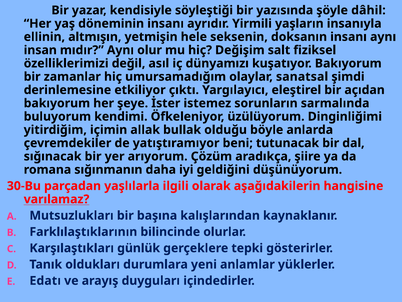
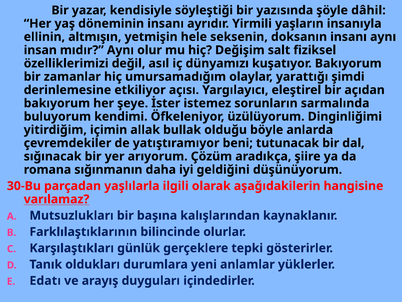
sanatsal: sanatsal -> yarattığı (302, 77)
çıktı: çıktı -> açısı (184, 90)
